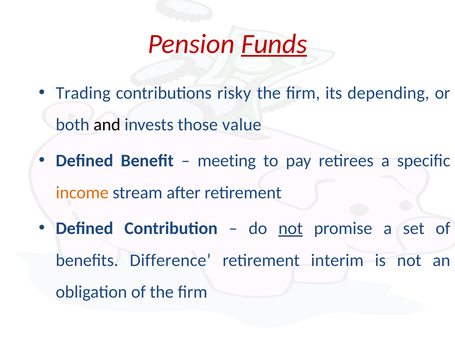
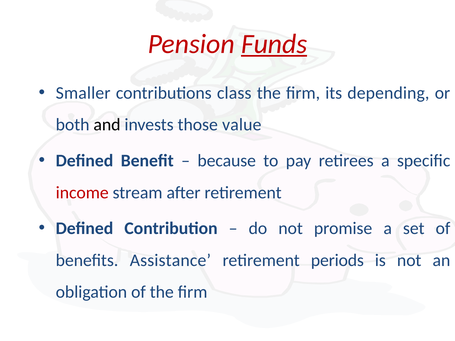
Trading: Trading -> Smaller (83, 93)
risky: risky -> class (234, 93)
meeting: meeting -> because (227, 161)
income colour: orange -> red (82, 193)
not underline: present -> none (291, 229)
Difference: Difference -> Assistance (170, 260)
interim: interim -> periods (337, 260)
